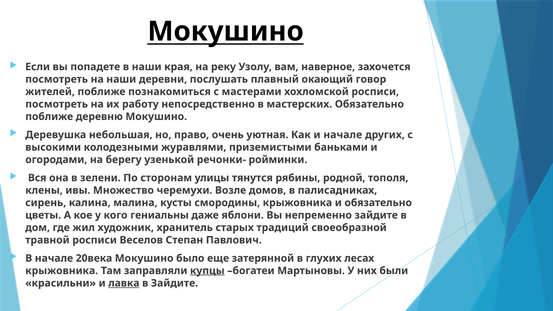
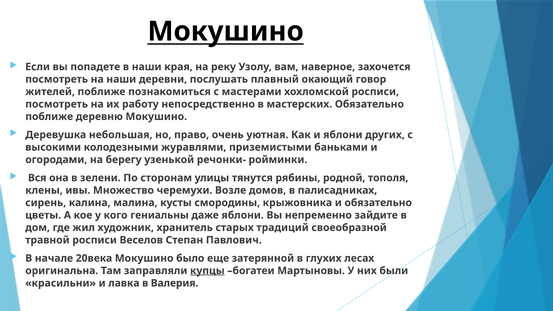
и начале: начале -> яблони (343, 135)
крыжовника: крыжовника -> оригинальна (62, 271)
лавка underline: present -> none (124, 283)
в Зайдите: Зайдите -> Валерия (175, 283)
